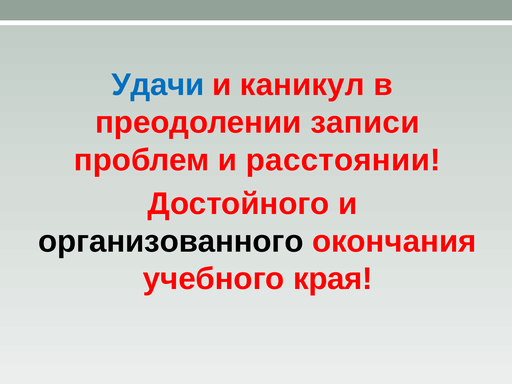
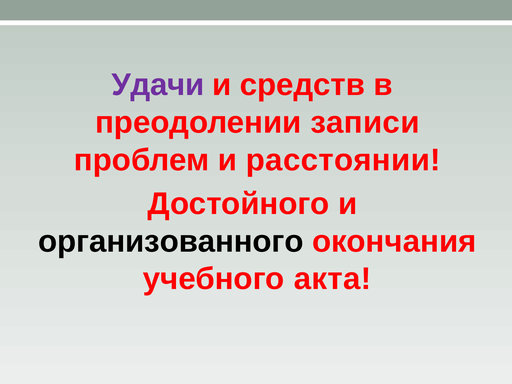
Удачи colour: blue -> purple (158, 85)
каникул: каникул -> средств (302, 85)
края: края -> акта (332, 279)
